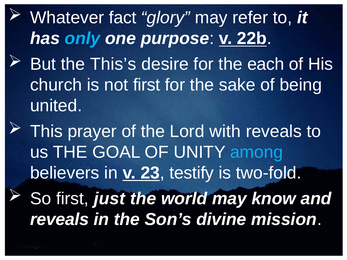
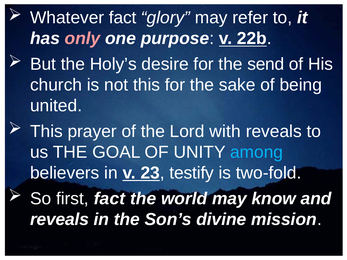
only colour: light blue -> pink (83, 39)
This’s: This’s -> Holy’s (113, 64)
each: each -> send (266, 64)
not first: first -> this (147, 85)
first just: just -> fact (109, 199)
